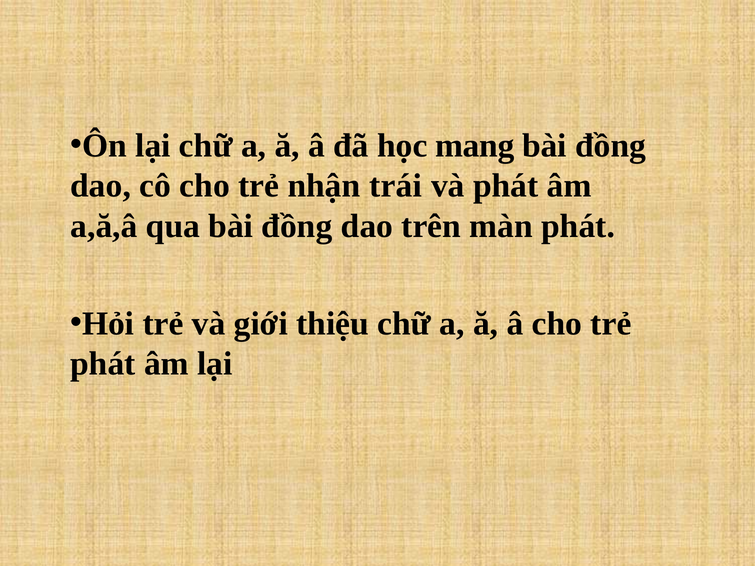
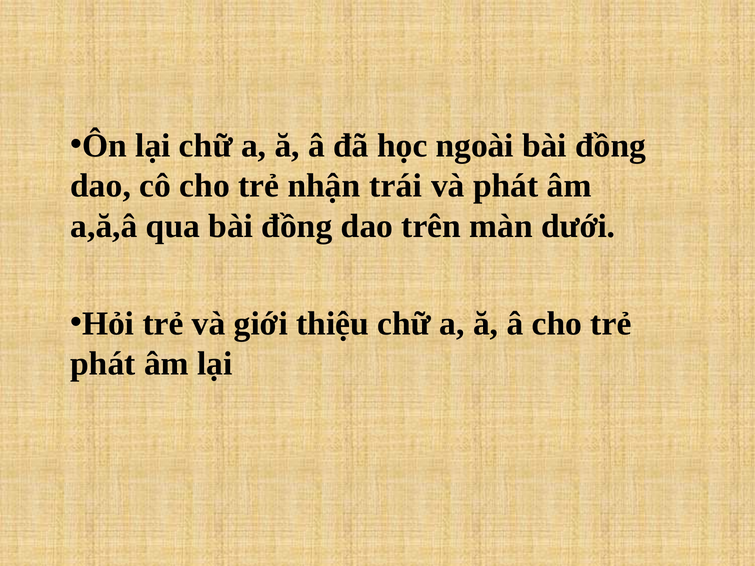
mang: mang -> ngoài (475, 146)
màn phát: phát -> dưới (578, 226)
